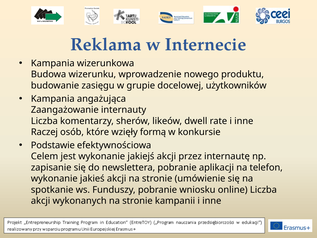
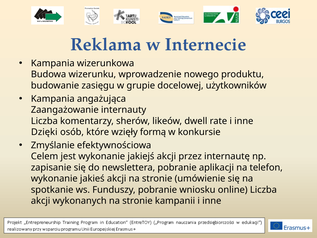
Raczej: Raczej -> Dzięki (44, 132)
Podstawie: Podstawie -> Zmyślanie (53, 145)
